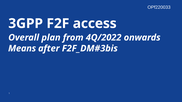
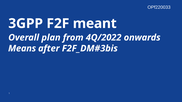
access: access -> meant (95, 24)
